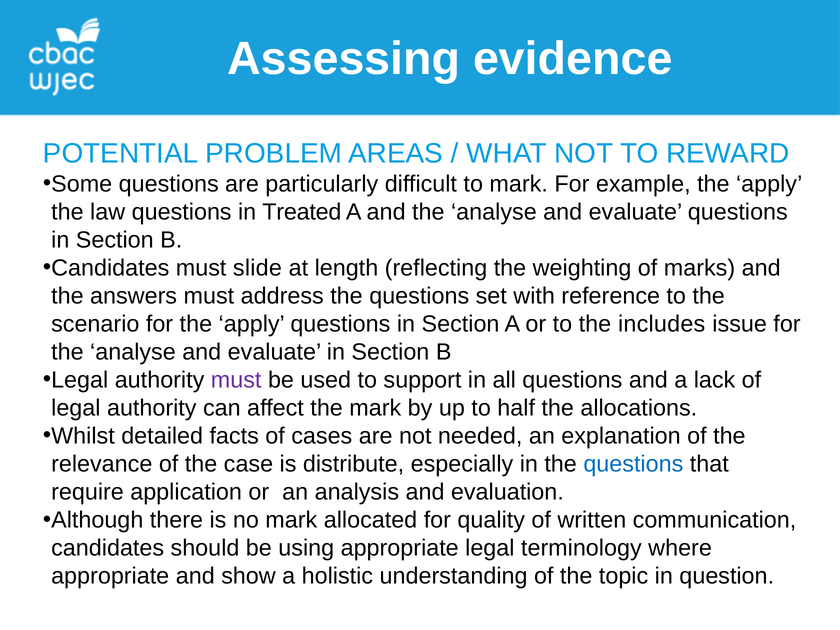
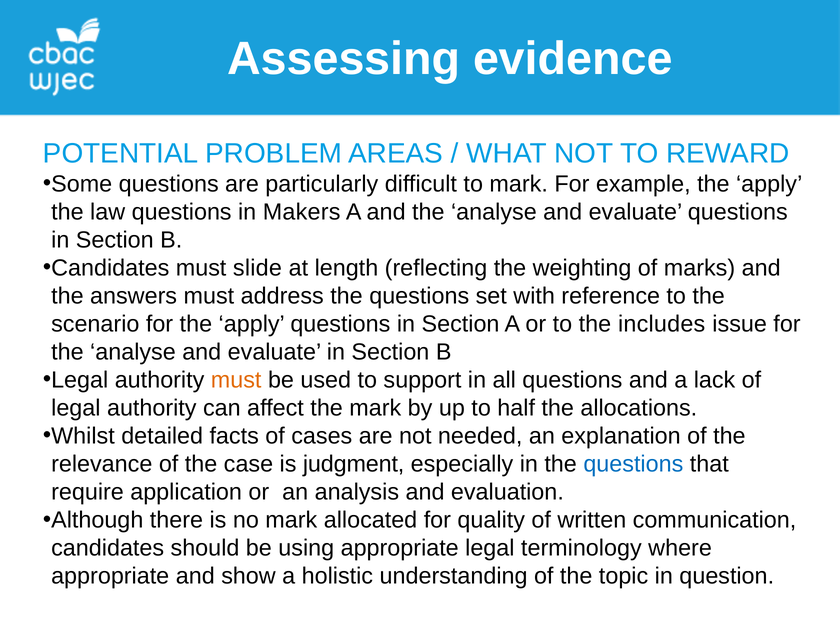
Treated: Treated -> Makers (302, 212)
must colour: purple -> orange (236, 380)
distribute: distribute -> judgment (354, 464)
